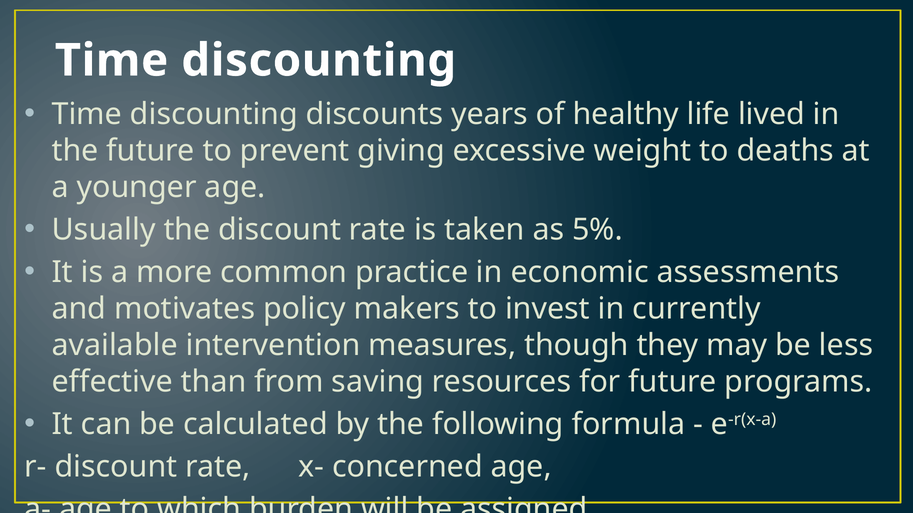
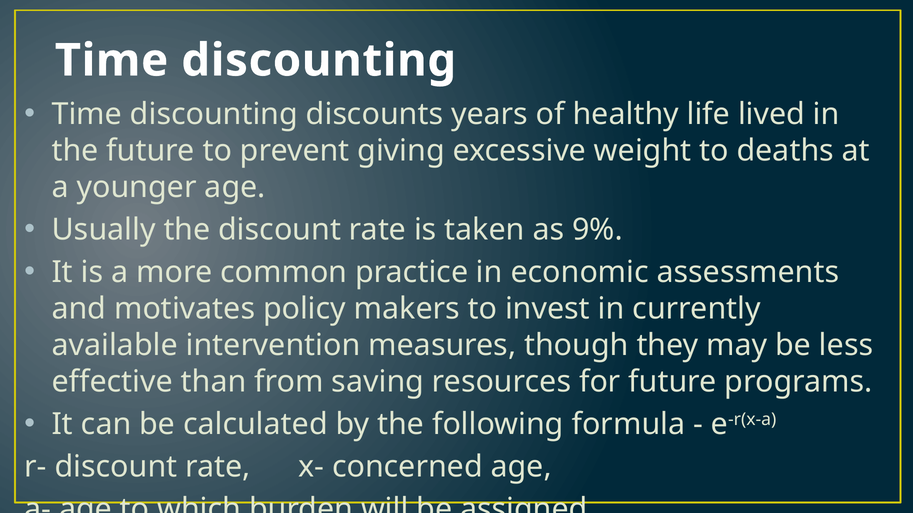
5%: 5% -> 9% (597, 230)
